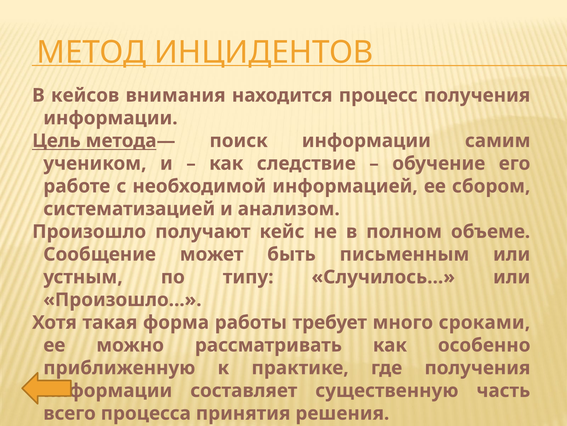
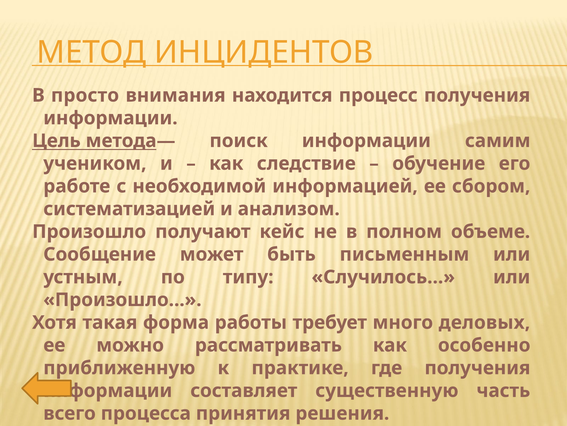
кейсов: кейсов -> просто (85, 95)
сроками: сроками -> деловых (484, 322)
